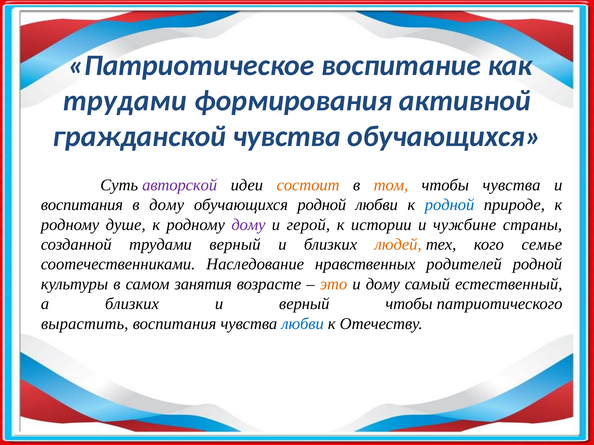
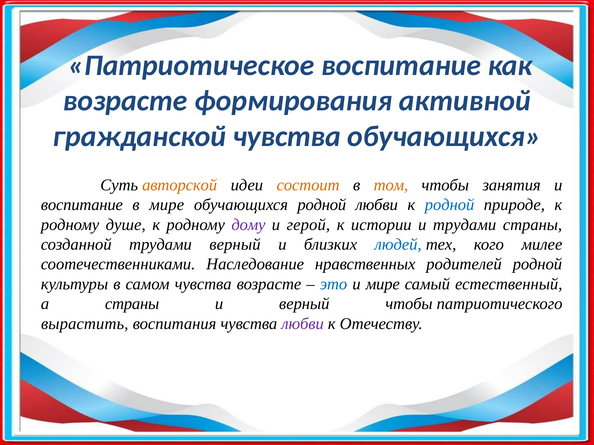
трудами: трудами -> возрасте (125, 101)
авторской colour: purple -> orange (180, 185)
чтобы чувства: чувства -> занятия (512, 185)
воспитания: воспитания -> воспитание (82, 205)
в дому: дому -> мире (167, 205)
и чужбине: чужбине -> трудами (465, 225)
людей colour: orange -> blue (398, 245)
семье: семье -> милее (542, 245)
самом занятия: занятия -> чувства (203, 284)
это colour: orange -> blue (334, 284)
и дому: дому -> мире (383, 284)
а близких: близких -> страны (132, 304)
любви colour: blue -> purple (303, 324)
